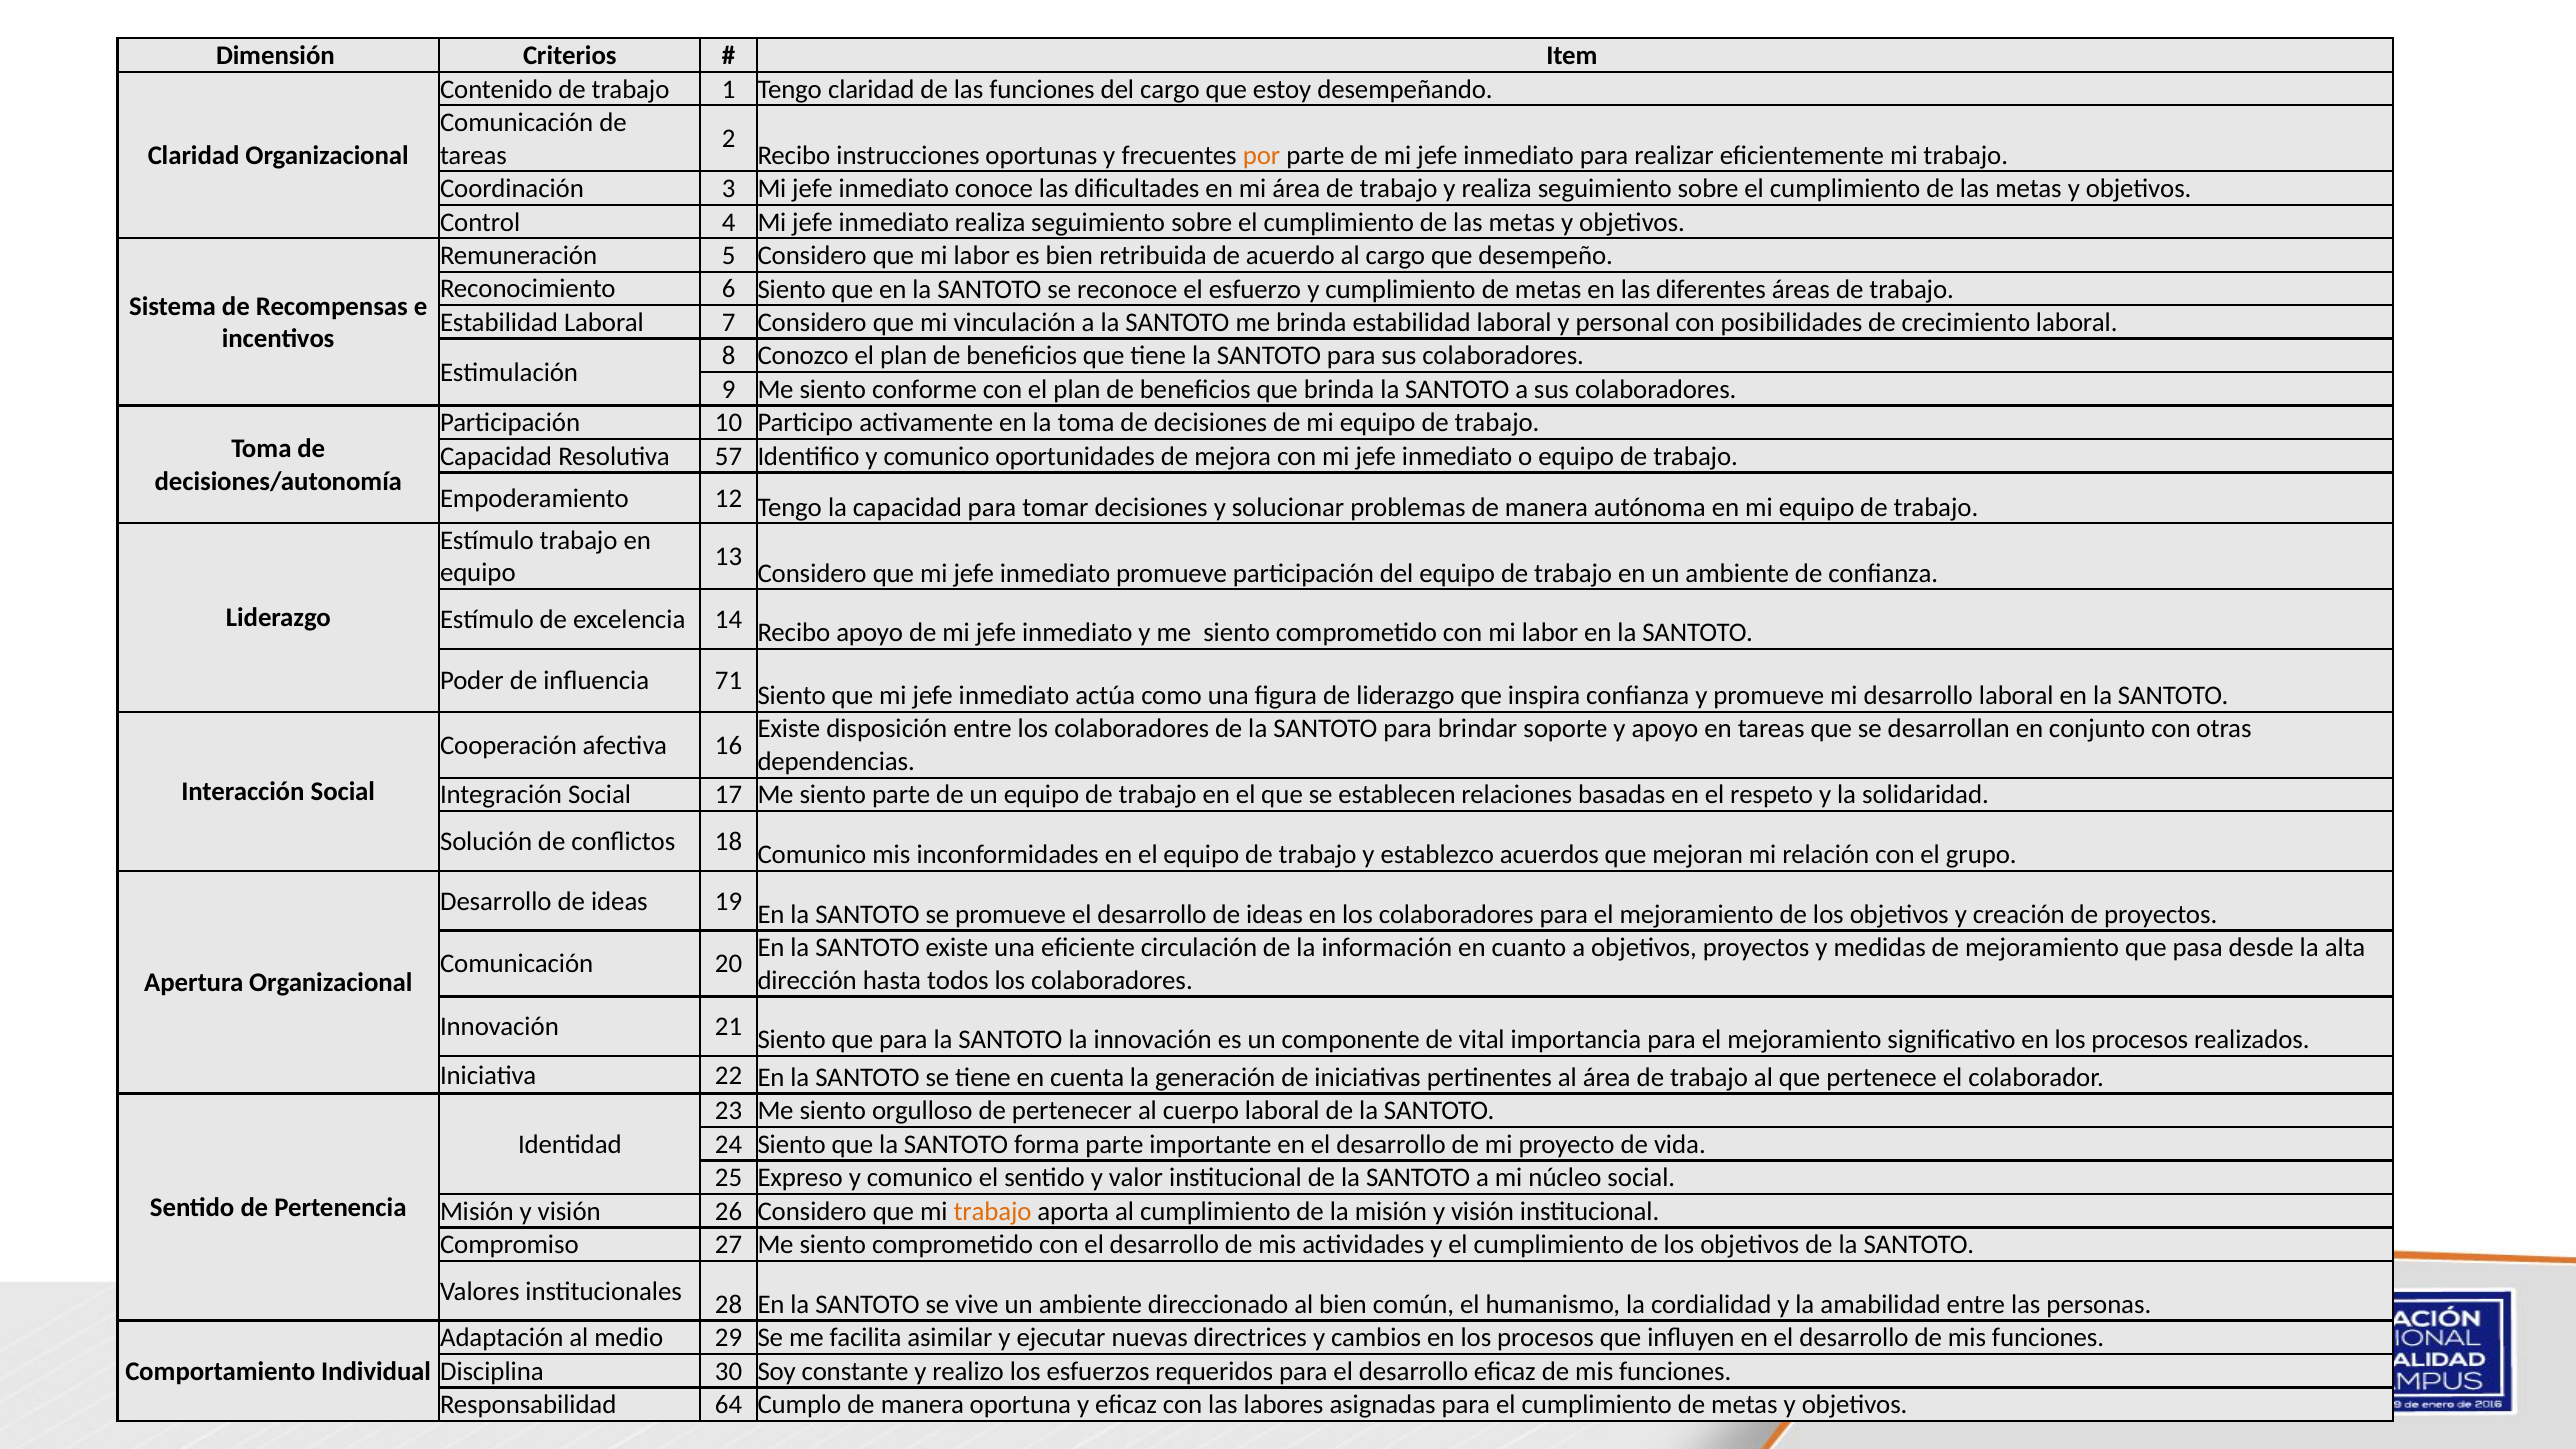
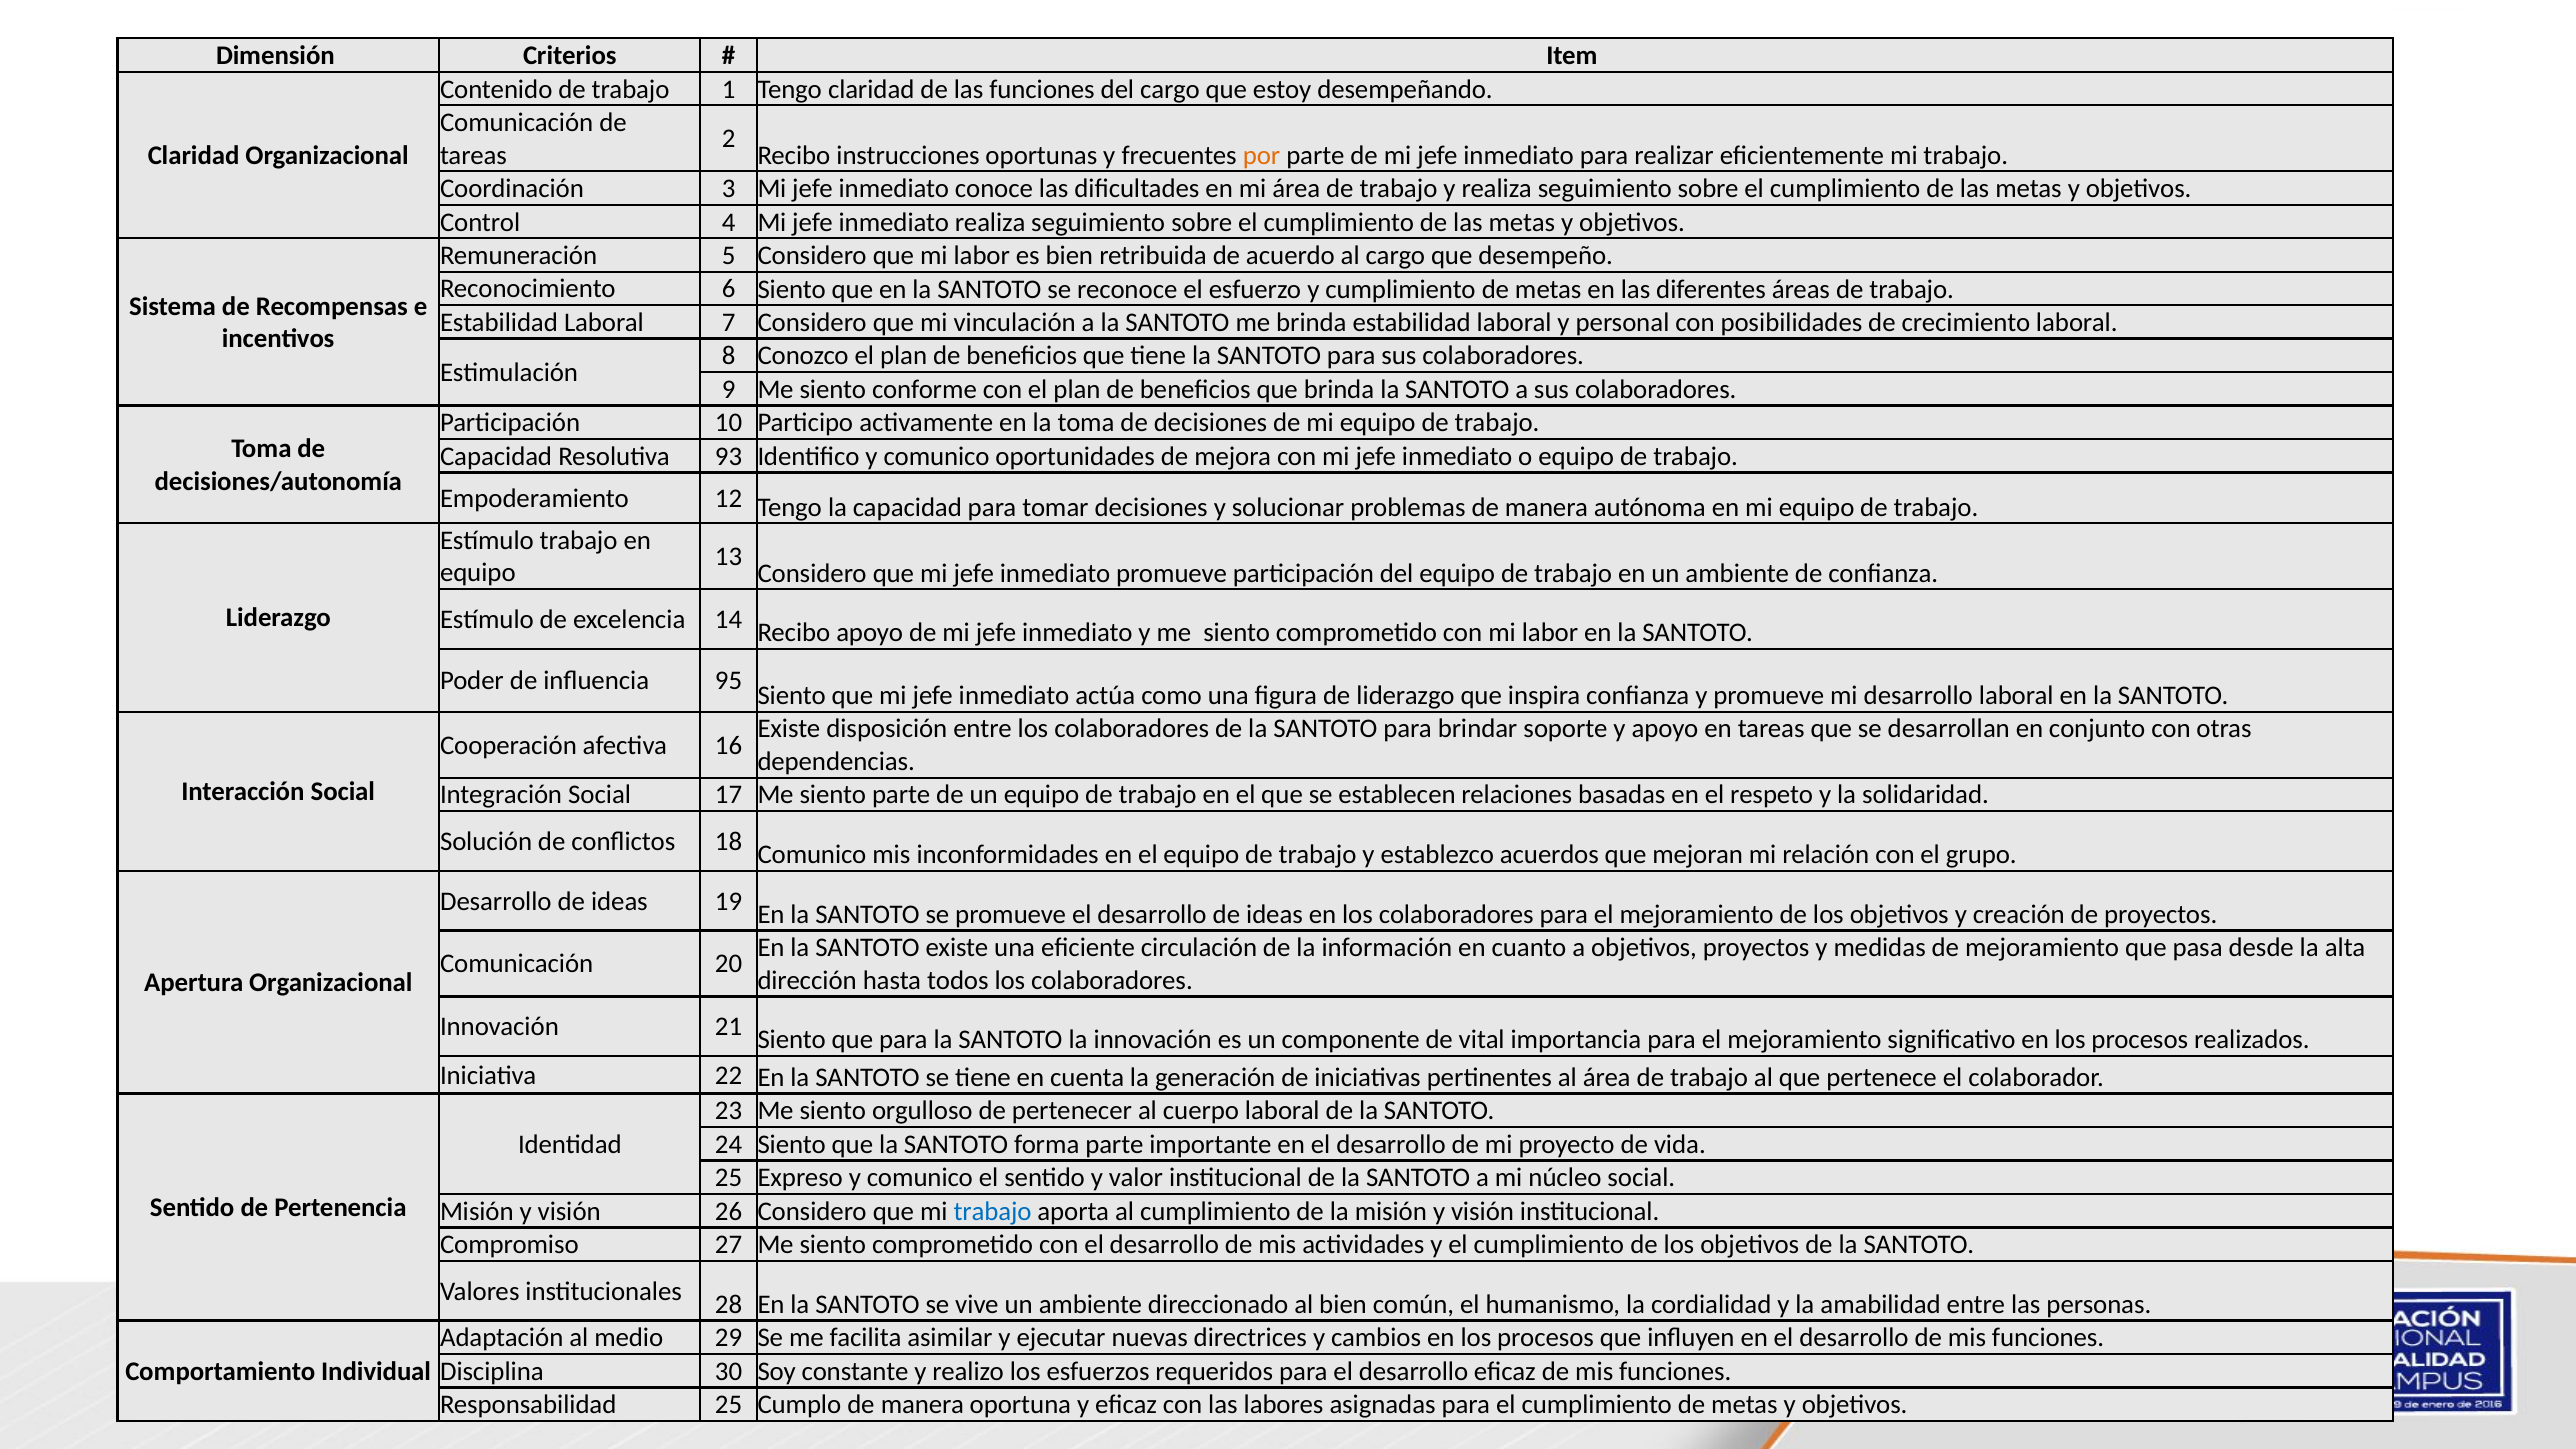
57: 57 -> 93 (729, 456)
71: 71 -> 95 (729, 681)
trabajo colour: orange -> blue (992, 1211)
Responsabilidad 64: 64 -> 25 (729, 1405)
